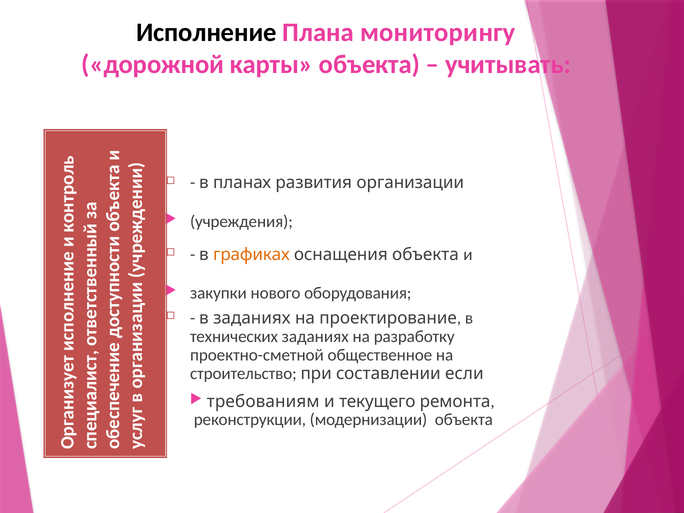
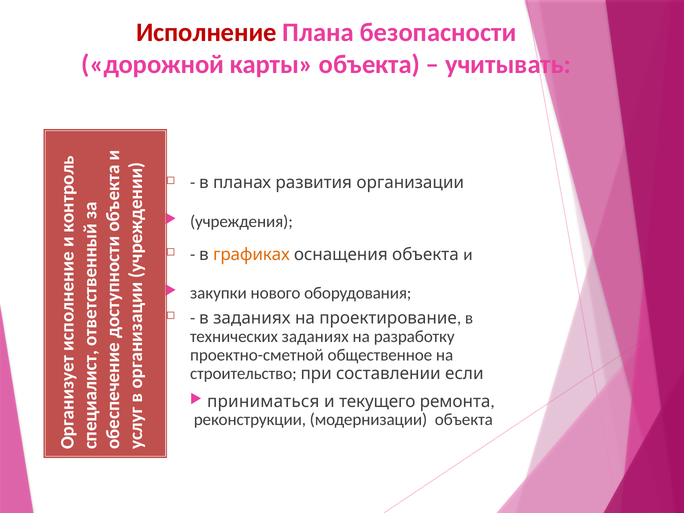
Исполнение colour: black -> red (206, 32)
мониторингу: мониторингу -> безопасности (438, 32)
требованиям: требованиям -> приниматься (263, 401)
